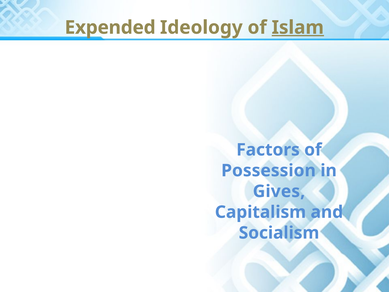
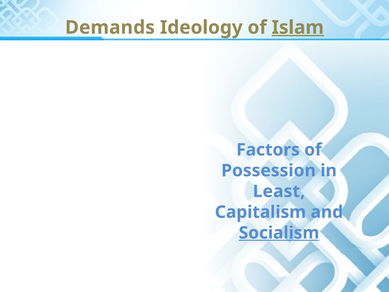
Expended: Expended -> Demands (110, 27)
Gives: Gives -> Least (279, 191)
Socialism underline: none -> present (279, 233)
